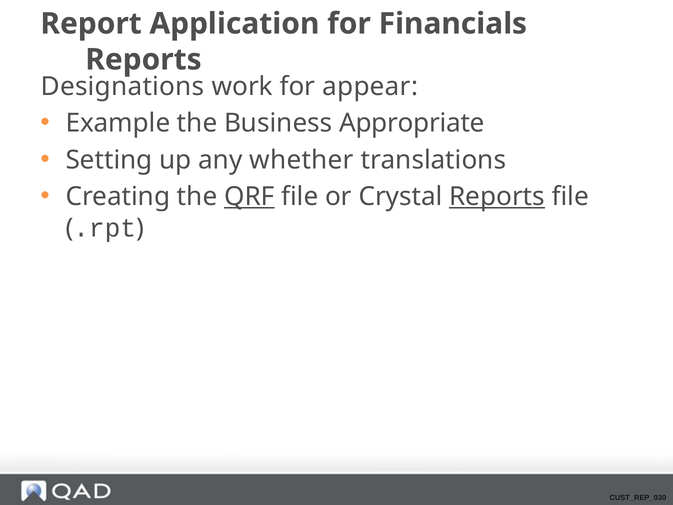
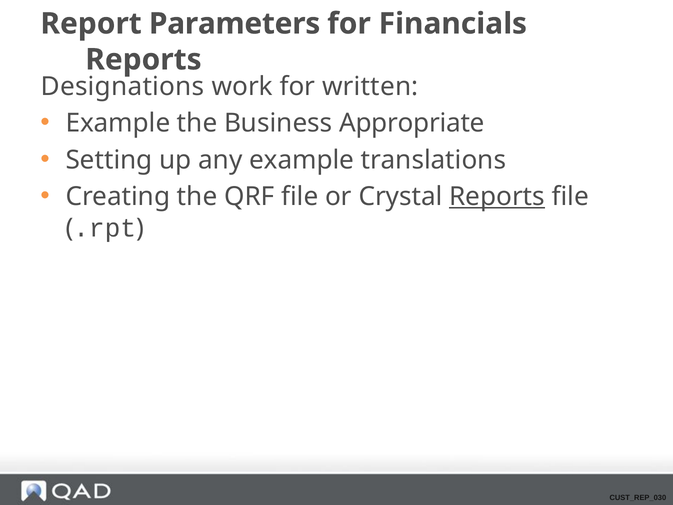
Application: Application -> Parameters (235, 24)
appear: appear -> written (370, 87)
any whether: whether -> example (302, 160)
QRF underline: present -> none (249, 197)
